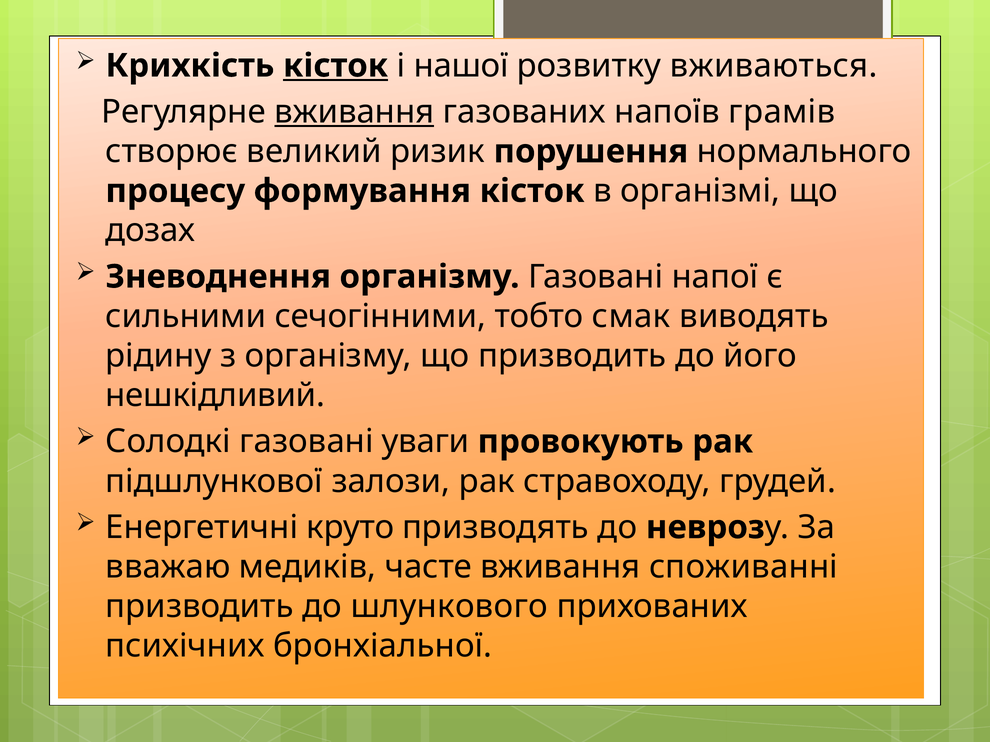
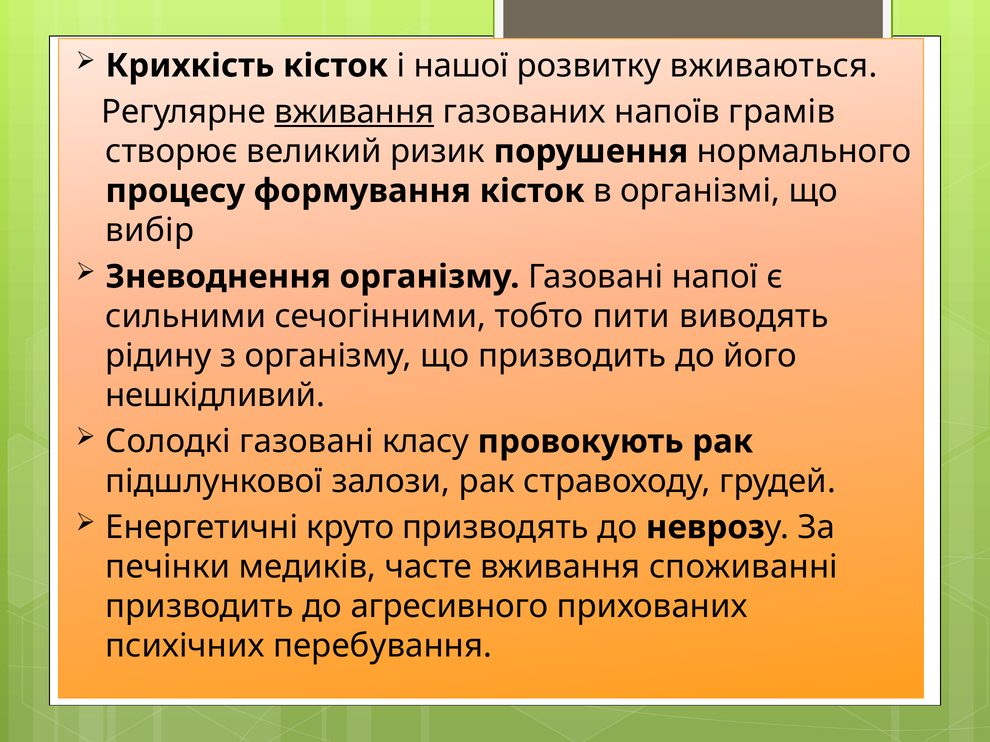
кісток underline: present -> none (336, 66)
дозах: дозах -> вибір (150, 231)
смак: смак -> пити (631, 317)
уваги: уваги -> класу (426, 442)
вважаю: вважаю -> печінки (168, 567)
шлункового: шлункового -> агресивного (450, 607)
бронхіальної: бронхіальної -> перебування (383, 646)
